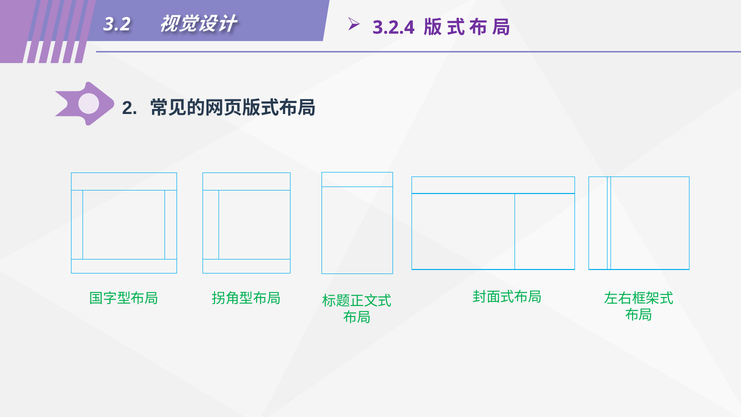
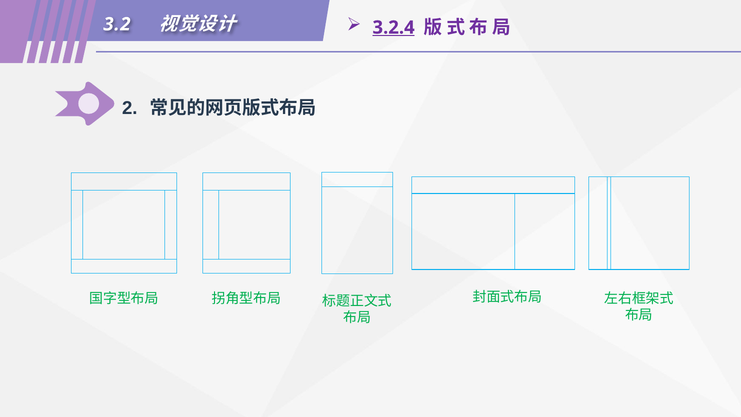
3.2.4 underline: none -> present (394, 28)
